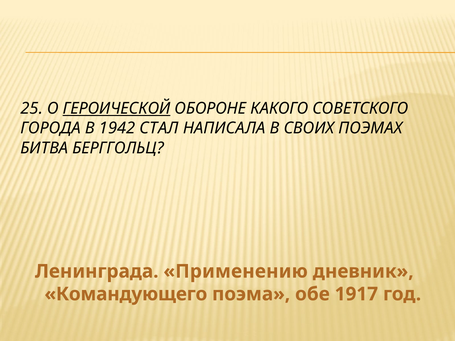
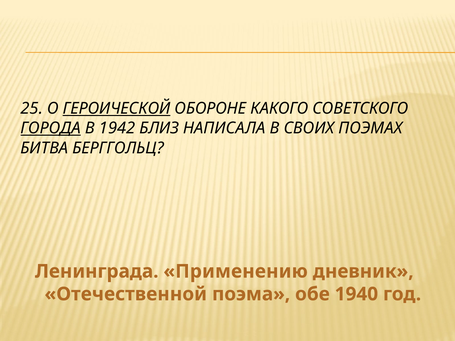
ГОРОДА underline: none -> present (51, 128)
СТАЛ: СТАЛ -> БЛИЗ (159, 128)
Командующего: Командующего -> Отечественной (126, 294)
1917: 1917 -> 1940 (356, 294)
